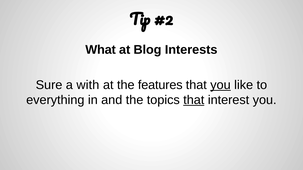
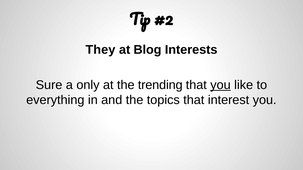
What: What -> They (100, 50)
with: with -> only (88, 85)
features: features -> trending (160, 85)
that underline: present -> none (194, 100)
